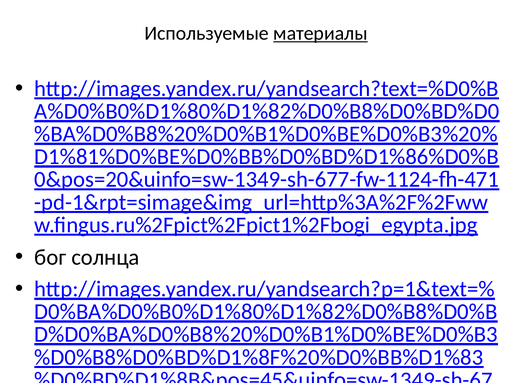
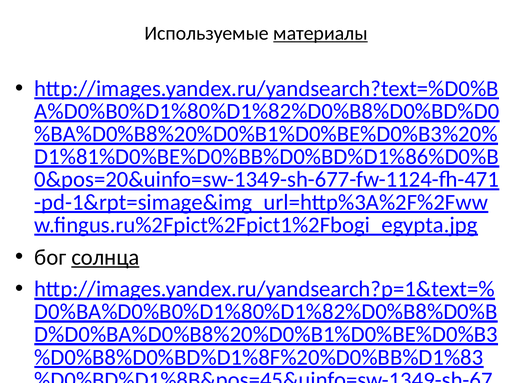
солнца underline: none -> present (105, 257)
